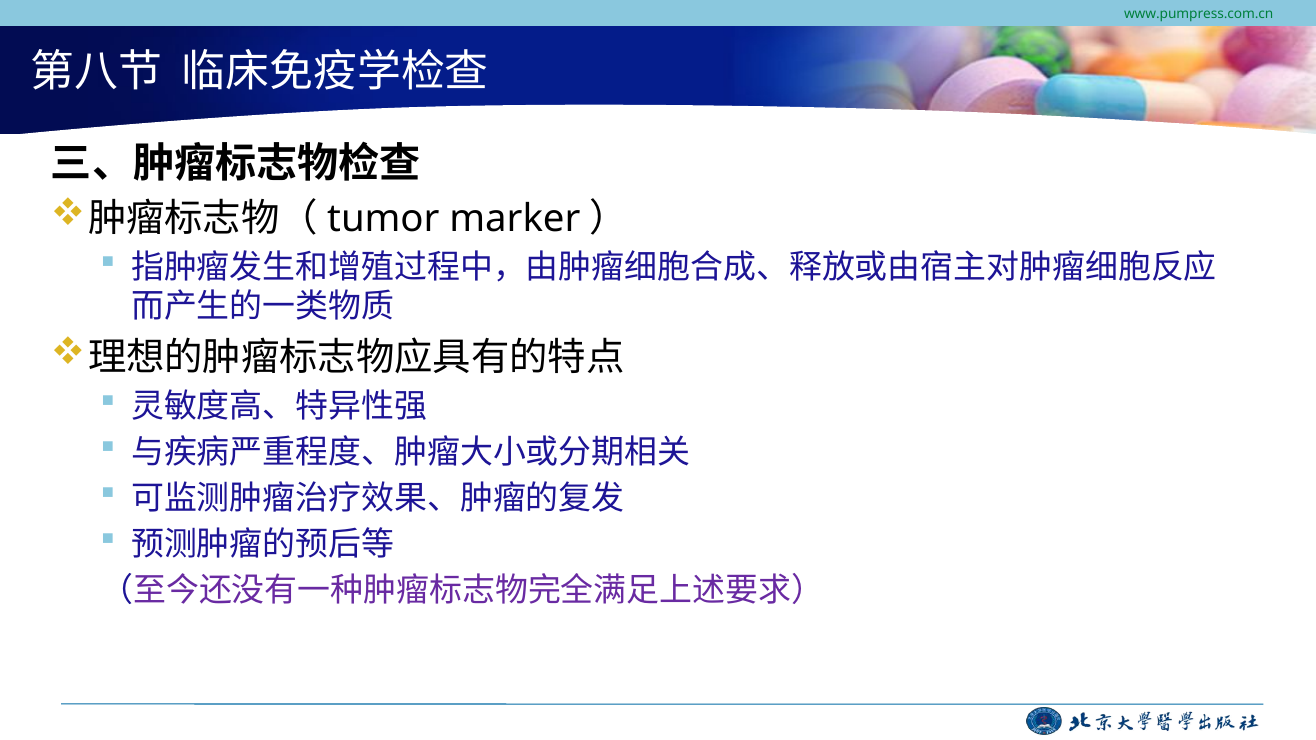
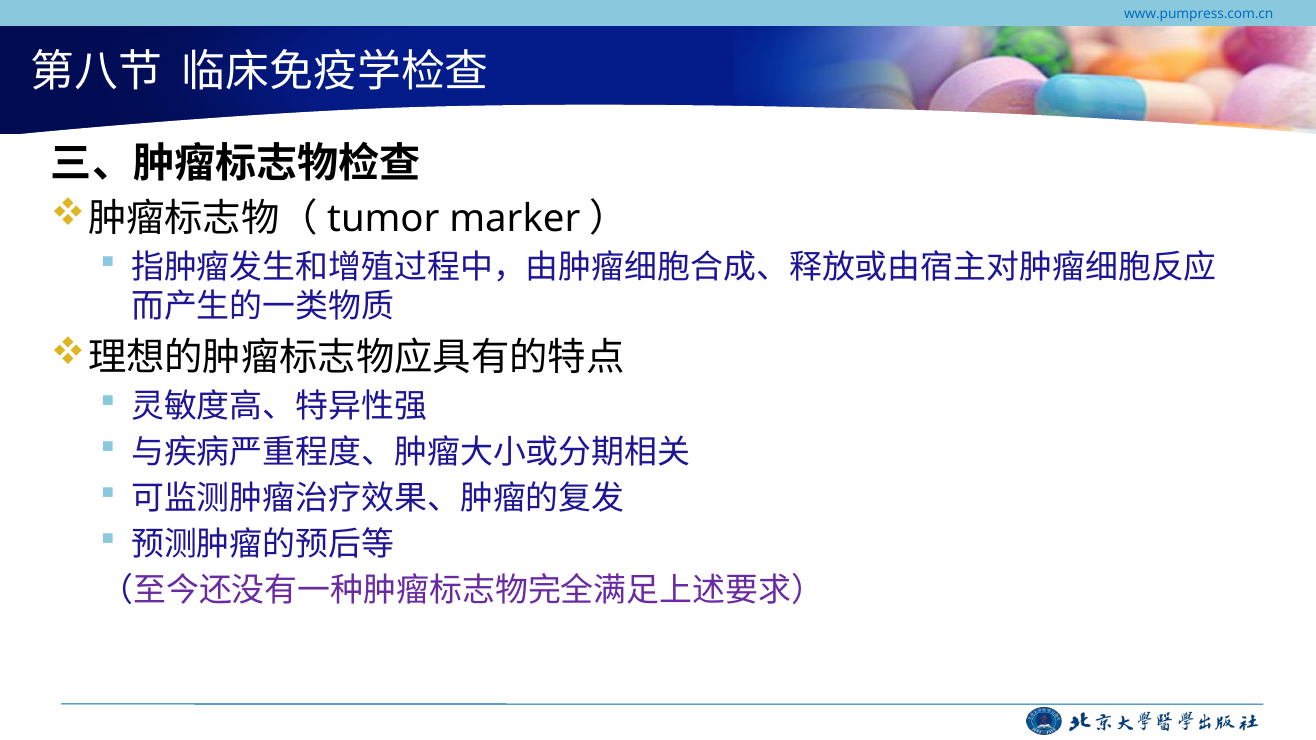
www.pumpress.com.cn colour: green -> blue (1199, 14)
